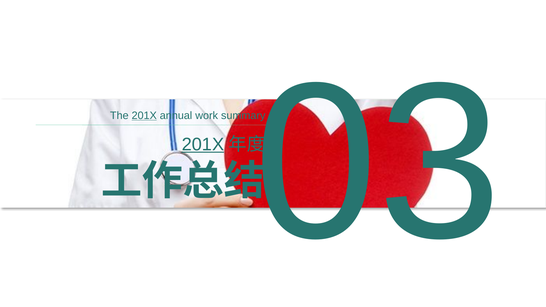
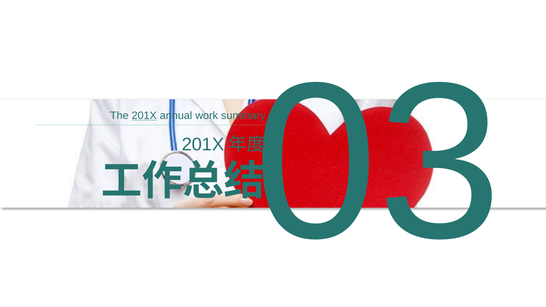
201X underline: present -> none (203, 144)
